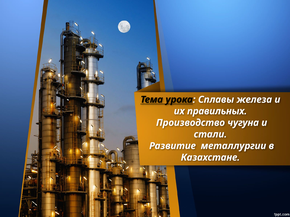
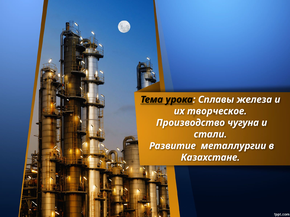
правильных: правильных -> творческое (217, 111)
